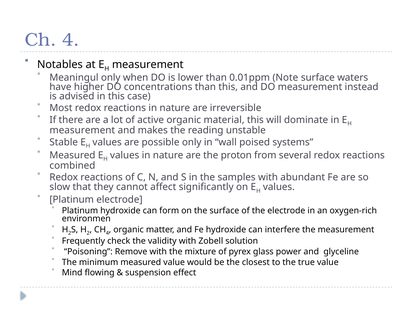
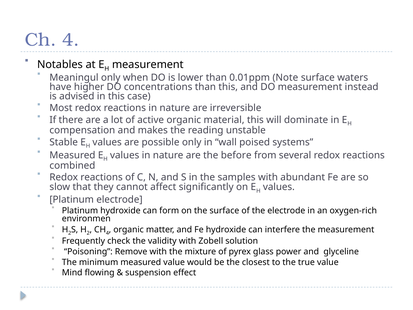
measurement: measurement -> compensation (82, 130)
proton: proton -> before (236, 155)
